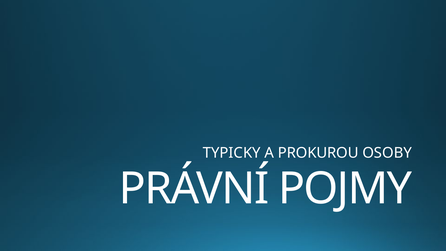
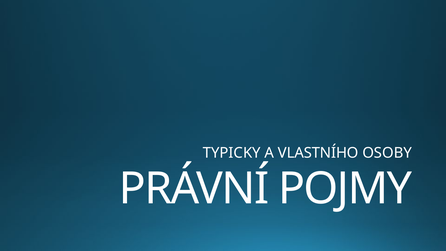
PROKUROU: PROKUROU -> VLASTNÍHO (318, 153)
